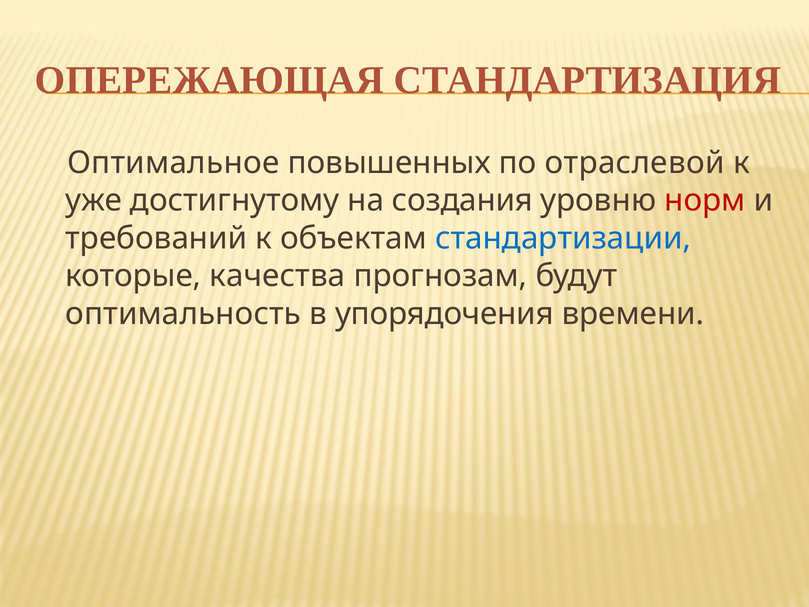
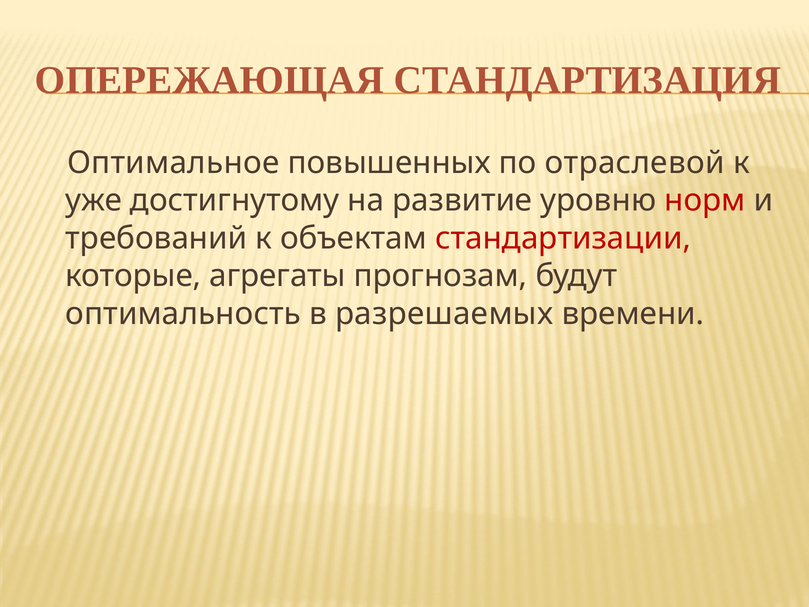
создания: создания -> развитие (462, 200)
стандартизации colour: blue -> red (563, 238)
качества: качества -> агрегаты (278, 276)
упорядочения: упорядочения -> разрешаемых (444, 314)
